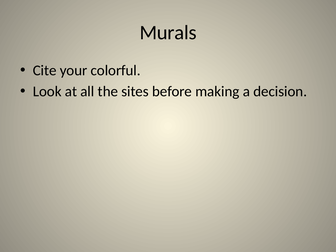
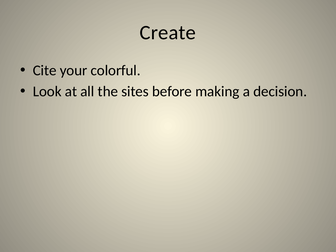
Murals: Murals -> Create (168, 33)
